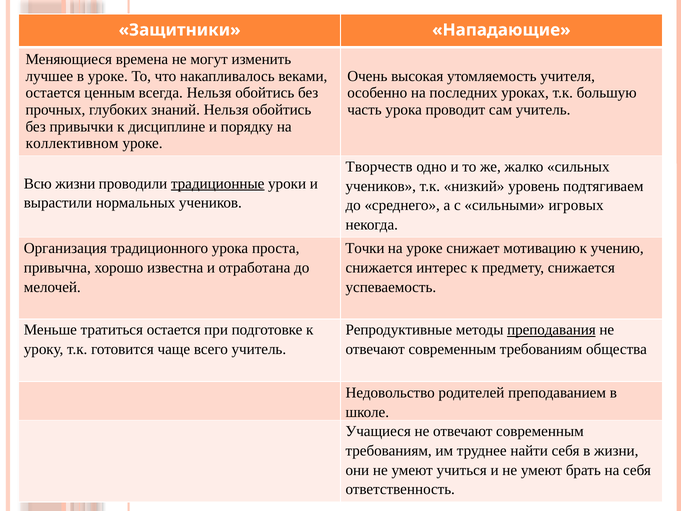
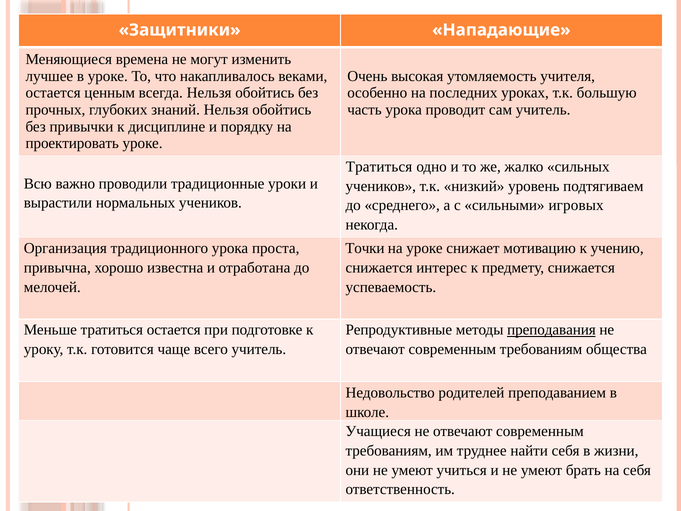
коллективном: коллективном -> проектировать (72, 143)
Творчеств: Творчеств -> Тратиться (379, 167)
Всю жизни: жизни -> важно (75, 184)
традиционные underline: present -> none (218, 184)
